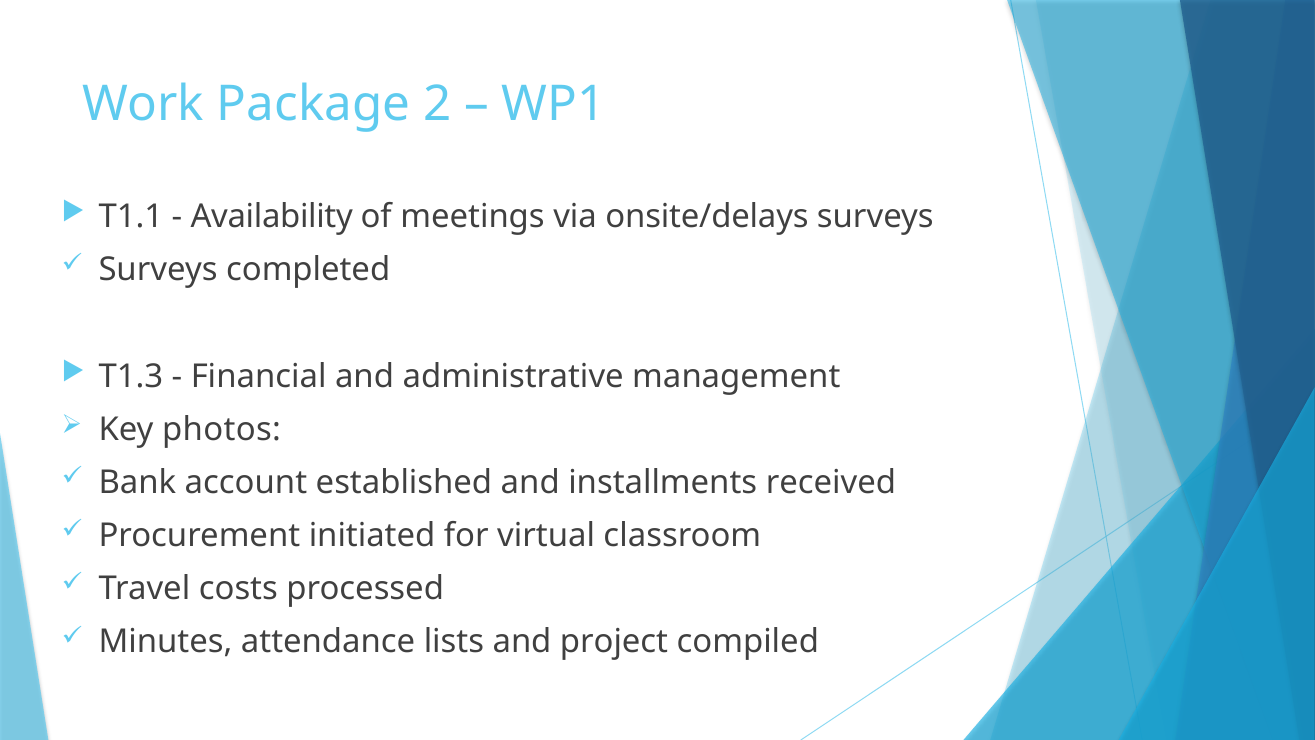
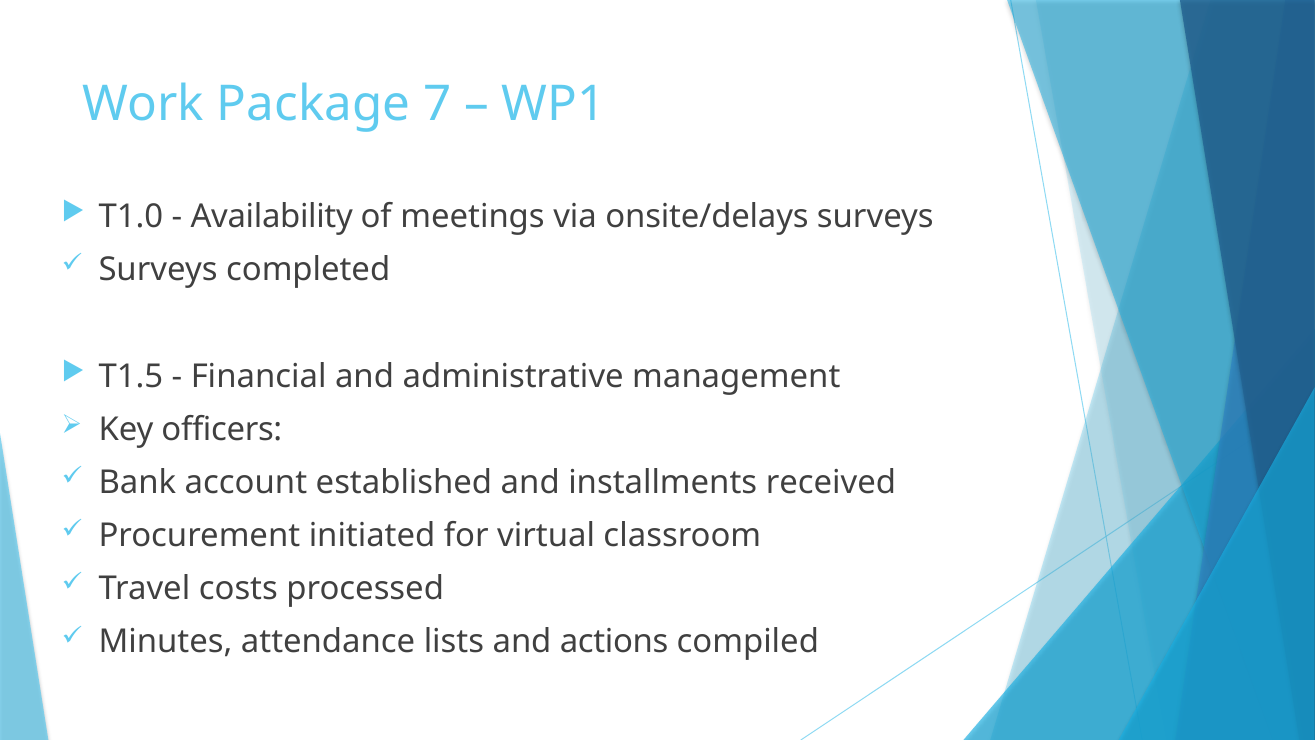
2: 2 -> 7 (437, 104)
T1.1: T1.1 -> T1.0 (131, 217)
T1.3: T1.3 -> T1.5 (131, 376)
photos: photos -> officers (222, 429)
project: project -> actions (614, 642)
